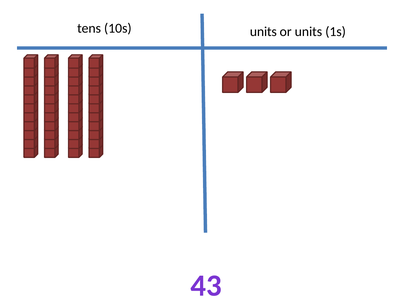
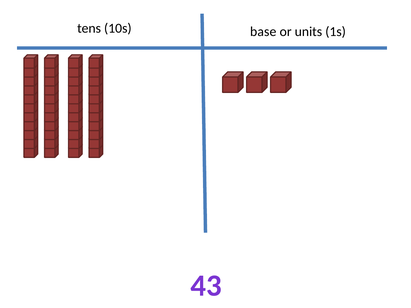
10s units: units -> base (263, 32)
